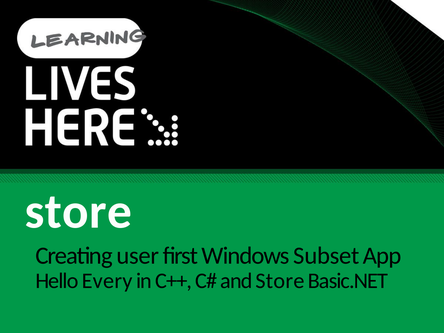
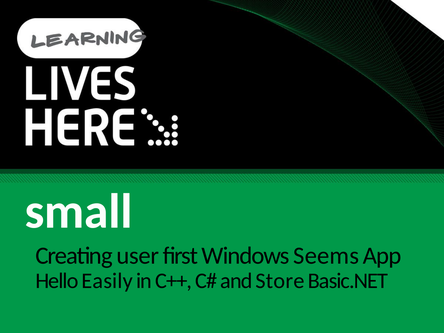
store: store -> small (79, 212)
Subset: Subset -> Seems (326, 256)
Every: Every -> Easily (107, 281)
